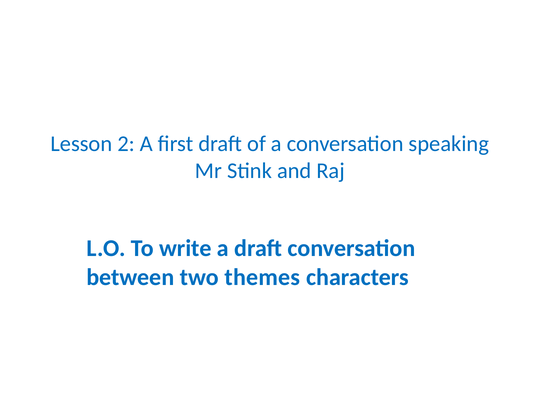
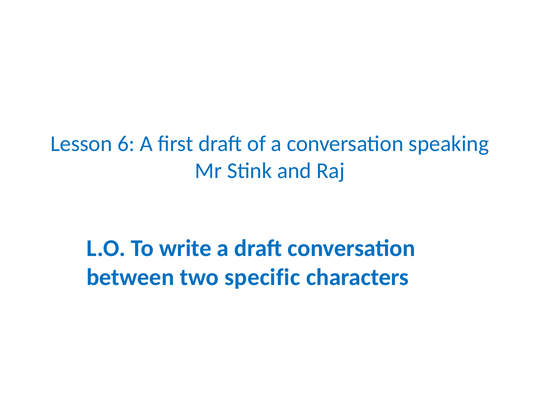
2: 2 -> 6 (126, 144)
themes: themes -> specific (262, 277)
